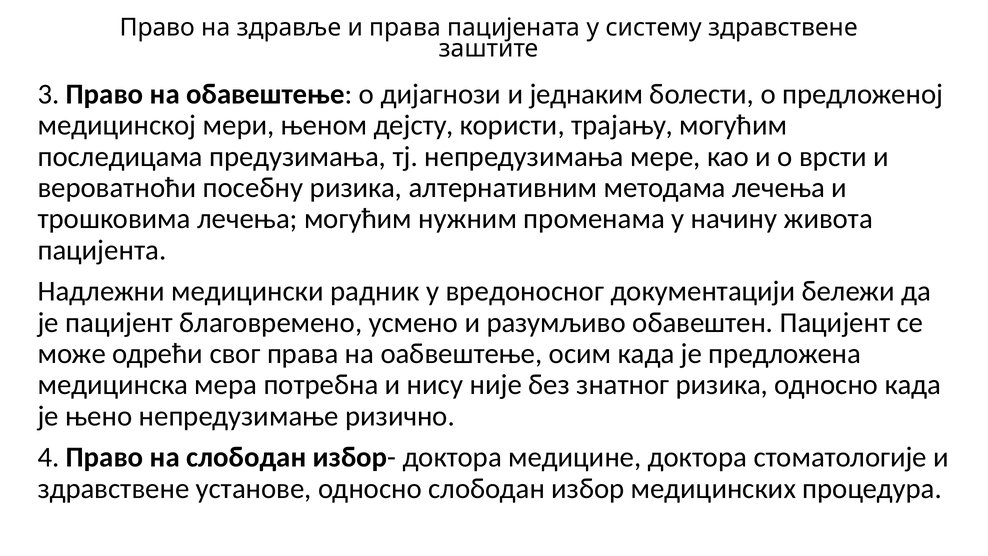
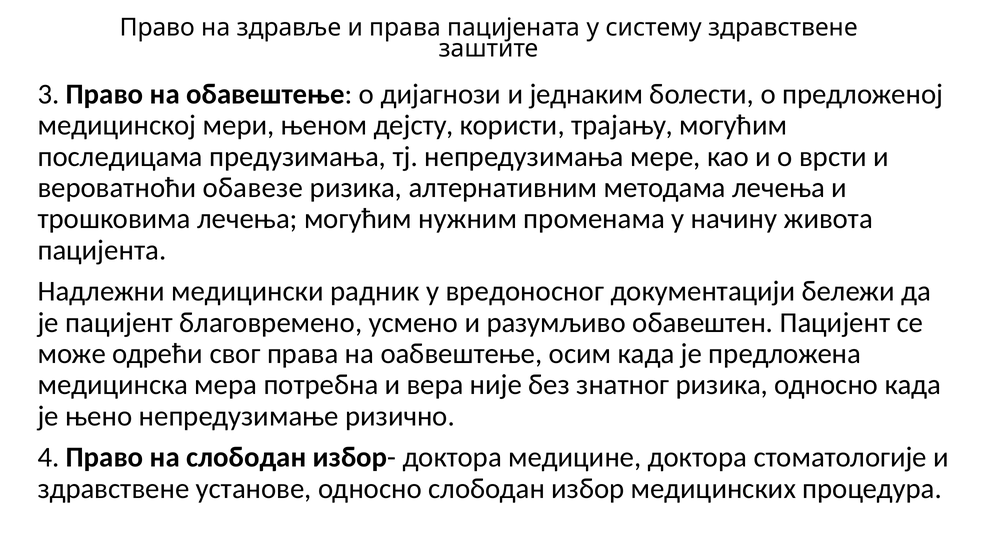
посебну: посебну -> обавезе (253, 188)
нису: нису -> вера (435, 385)
